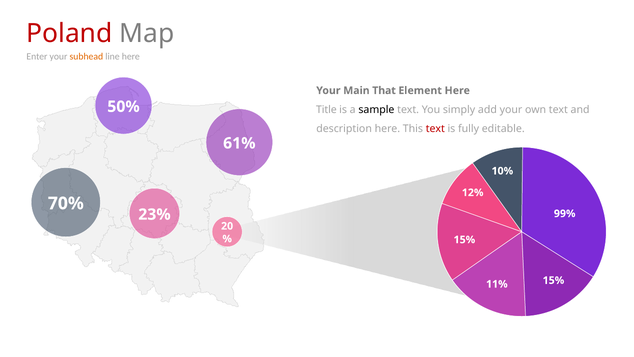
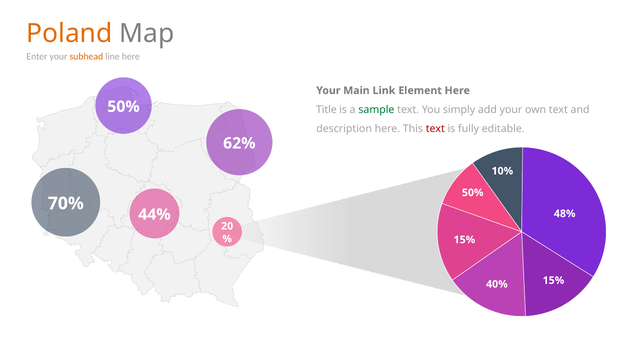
Poland colour: red -> orange (69, 34)
That: That -> Link (384, 90)
sample colour: black -> green (376, 109)
61%: 61% -> 62% (239, 143)
12%: 12% -> 50% (473, 192)
23%: 23% -> 44% (154, 214)
99%: 99% -> 48% (565, 213)
11%: 11% -> 40% (497, 284)
